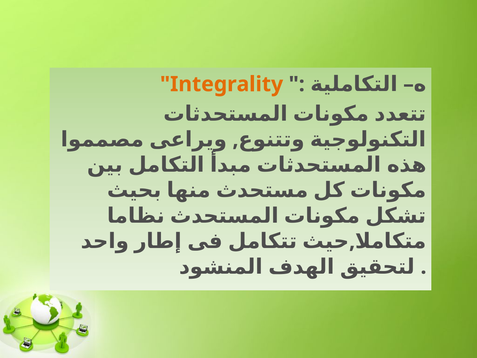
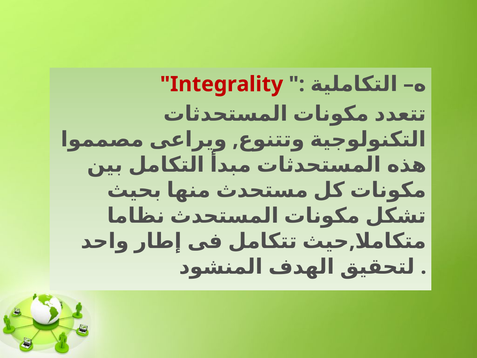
Integrality colour: orange -> red (222, 84)
